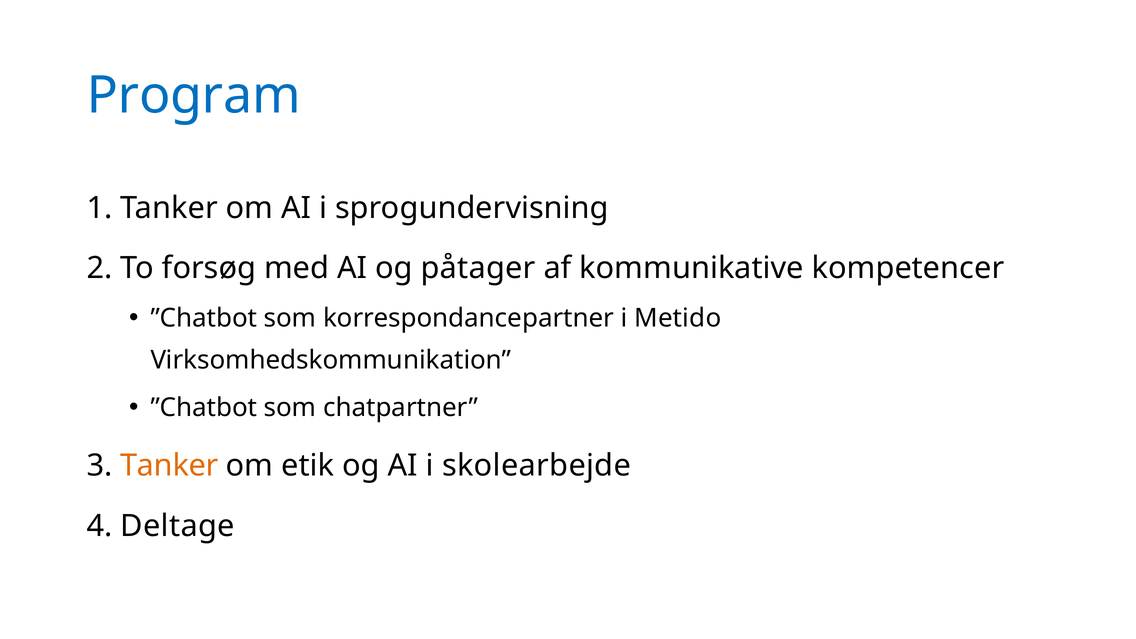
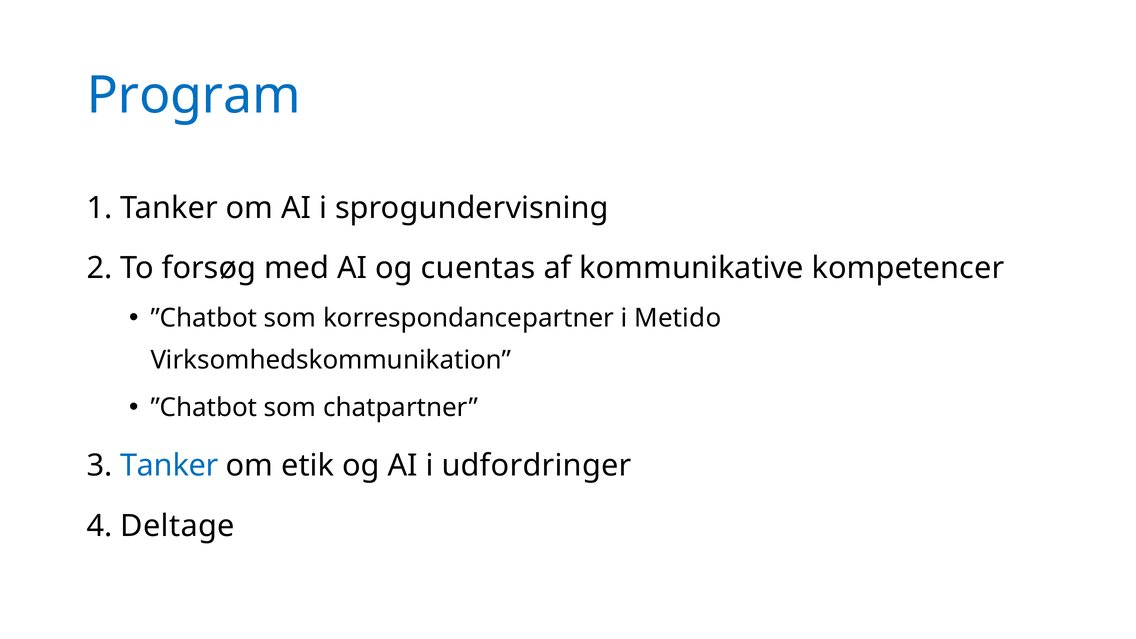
påtager: påtager -> cuentas (478, 268)
Tanker colour: orange -> blue (169, 466)
skolearbejde: skolearbejde -> udfordringer (537, 466)
